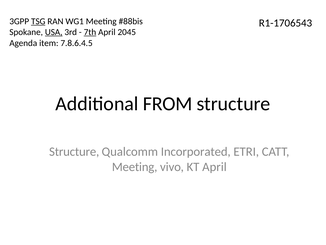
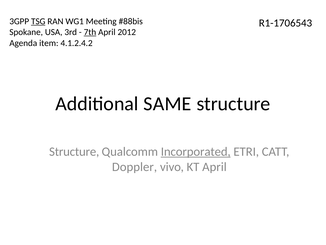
USA underline: present -> none (54, 32)
2045: 2045 -> 2012 (127, 32)
7.8.6.4.5: 7.8.6.4.5 -> 4.1.2.4.2 (77, 43)
FROM: FROM -> SAME (167, 104)
Incorporated underline: none -> present (196, 151)
Meeting: Meeting -> Doppler (135, 167)
